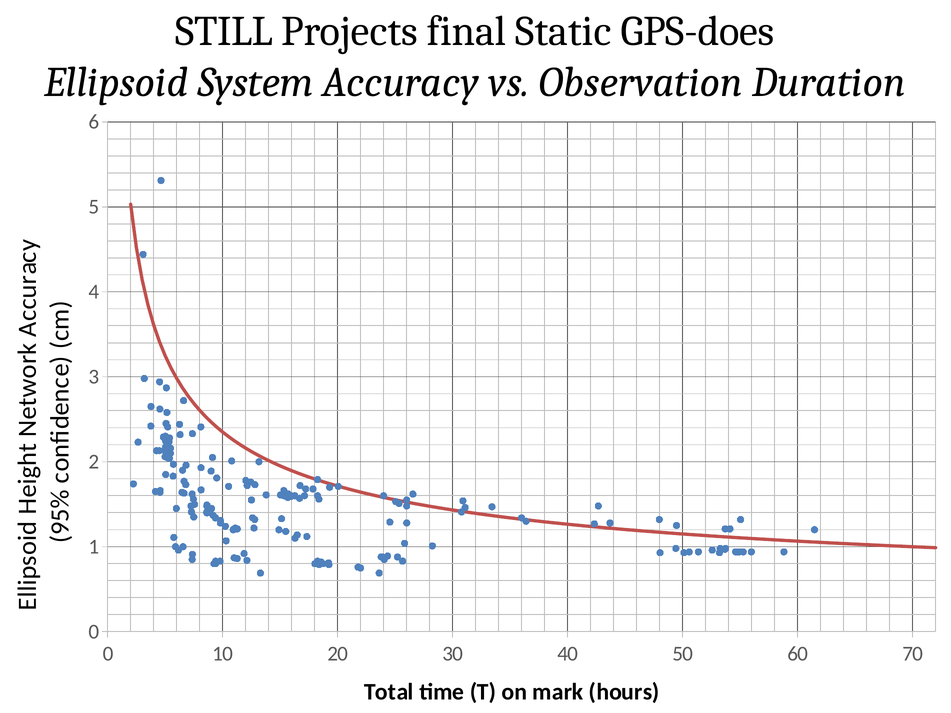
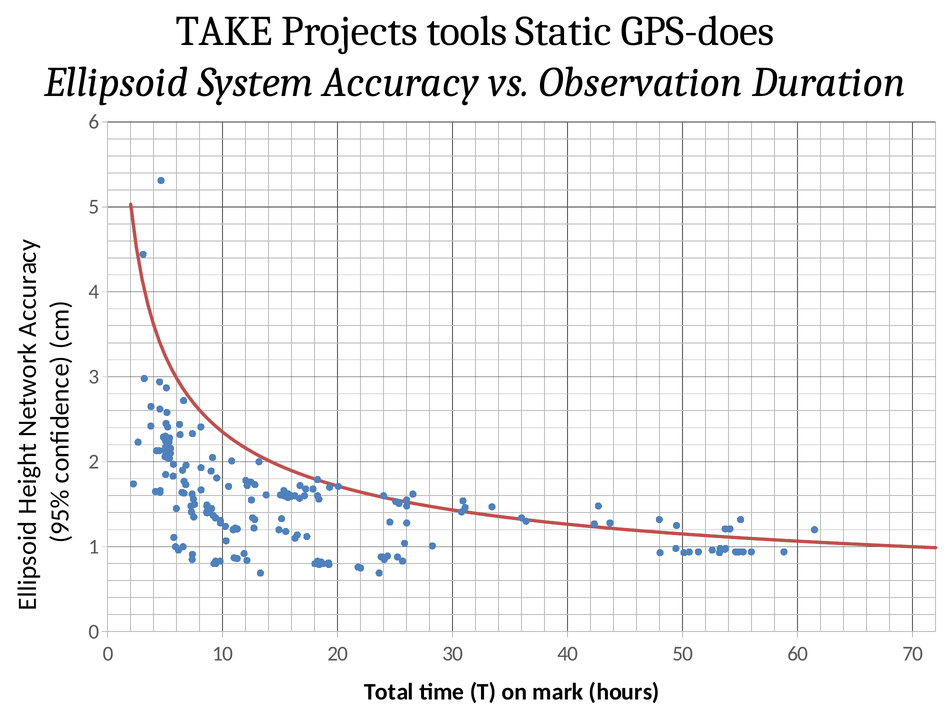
STILL: STILL -> TAKE (224, 31)
final: final -> tools (467, 31)
